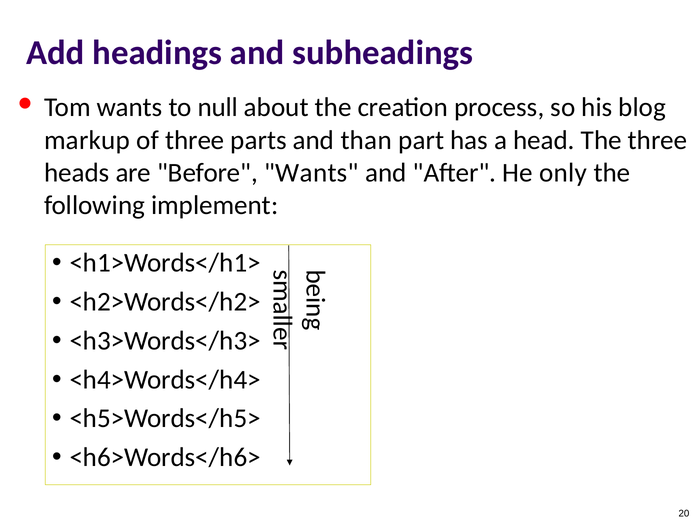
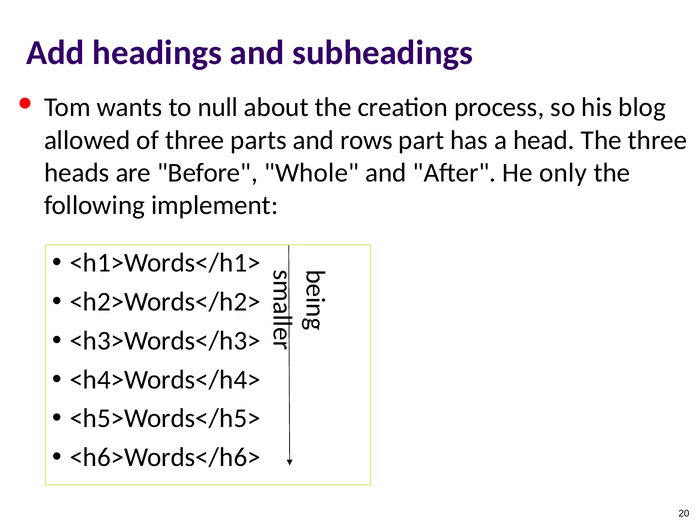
markup: markup -> allowed (87, 140)
than: than -> rows (366, 140)
Before Wants: Wants -> Whole (312, 173)
